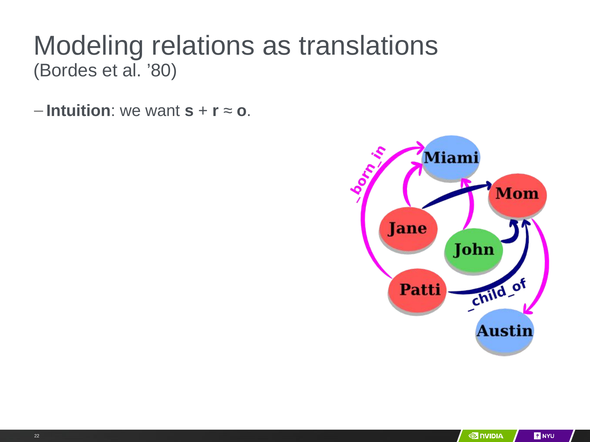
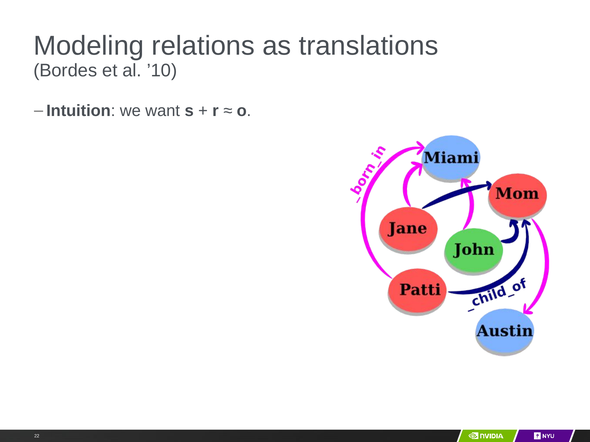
’80: ’80 -> ’10 (162, 71)
